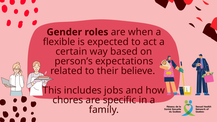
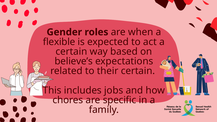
person’s: person’s -> believe’s (74, 61)
their believe: believe -> certain (138, 71)
